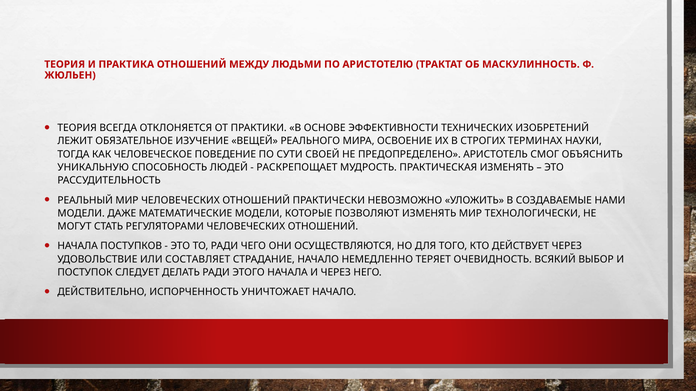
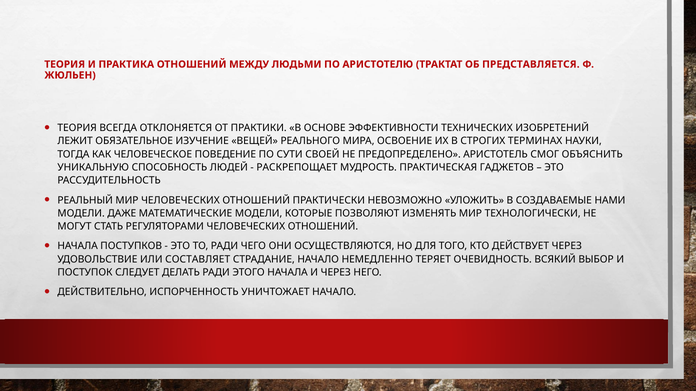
МАСКУЛИННОСТЬ: МАСКУЛИННОСТЬ -> ПРЕДСТАВЛЯЕТСЯ (531, 64)
ПРАКТИЧЕСКАЯ ИЗМЕНЯТЬ: ИЗМЕНЯТЬ -> ГАДЖЕТОВ (507, 168)
